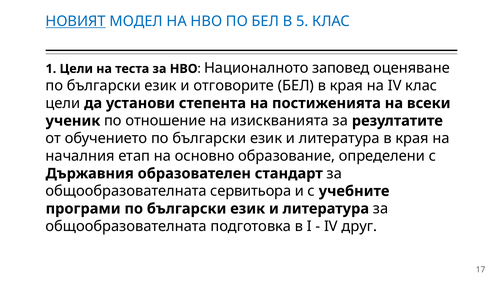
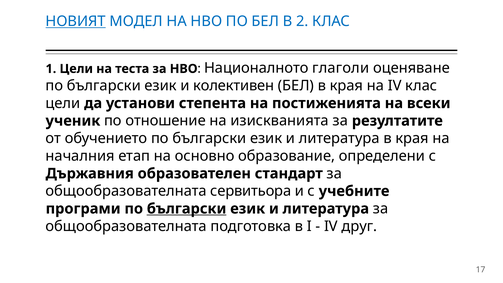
5: 5 -> 2 (302, 21)
заповед: заповед -> глаголи (341, 68)
отговорите: отговорите -> колективен (234, 86)
български underline: none -> present (187, 209)
